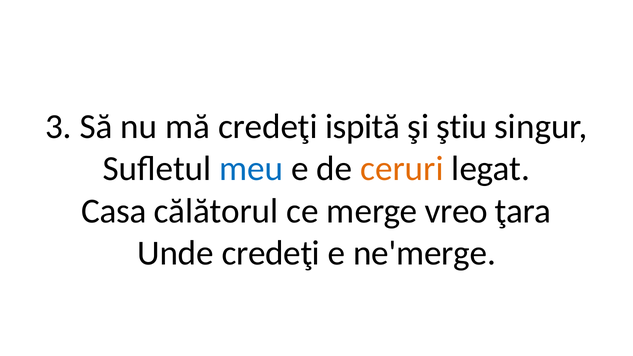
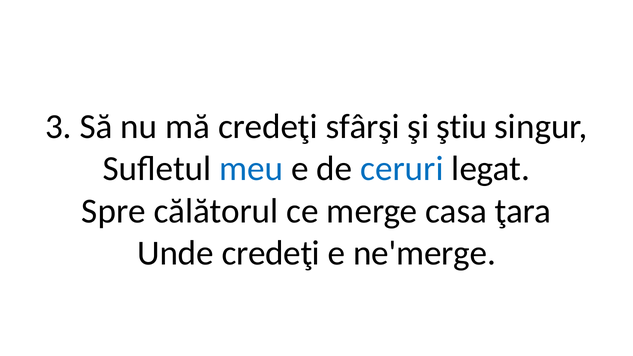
ispită: ispită -> sfârşi (363, 127)
ceruri colour: orange -> blue (402, 169)
Casa: Casa -> Spre (114, 211)
vreo: vreo -> casa (456, 211)
